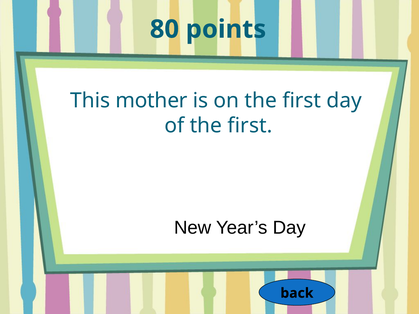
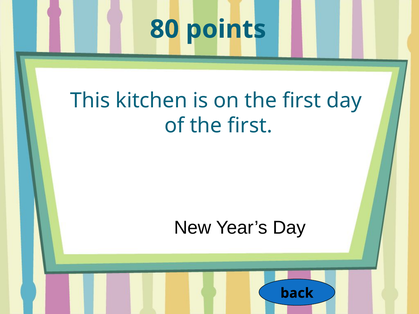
mother: mother -> kitchen (151, 101)
